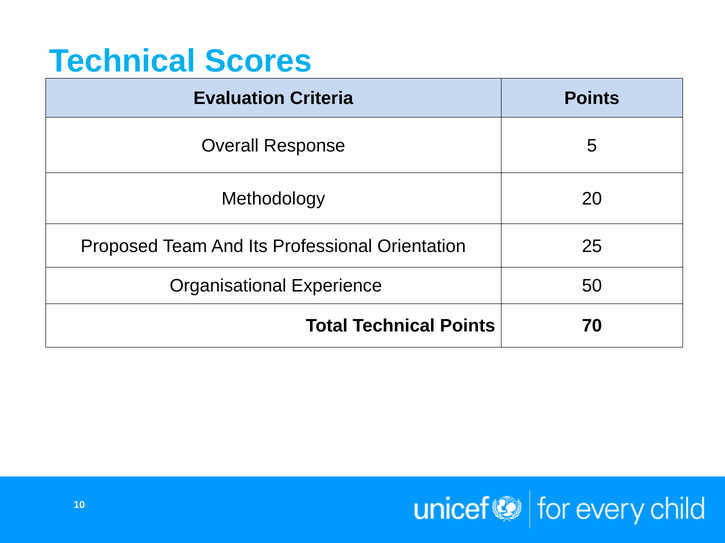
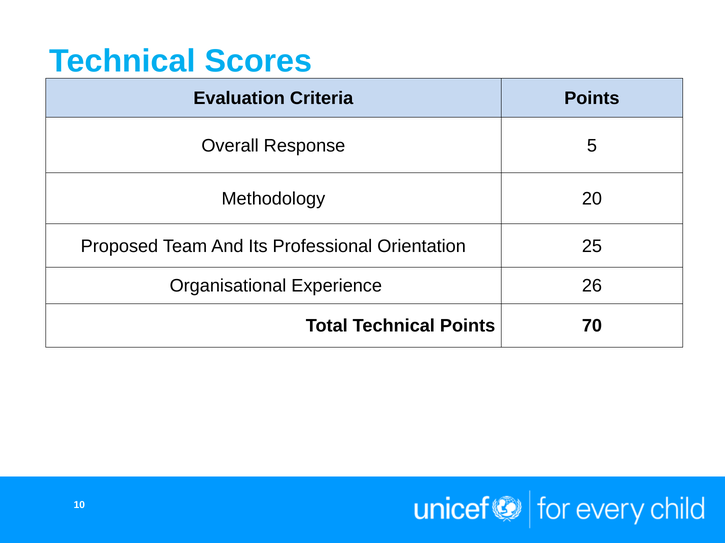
50: 50 -> 26 (592, 286)
